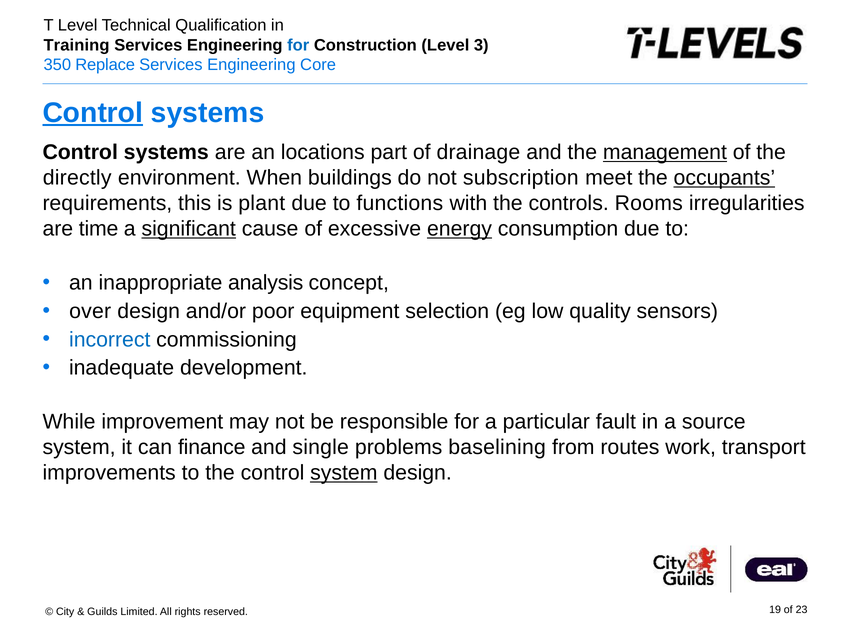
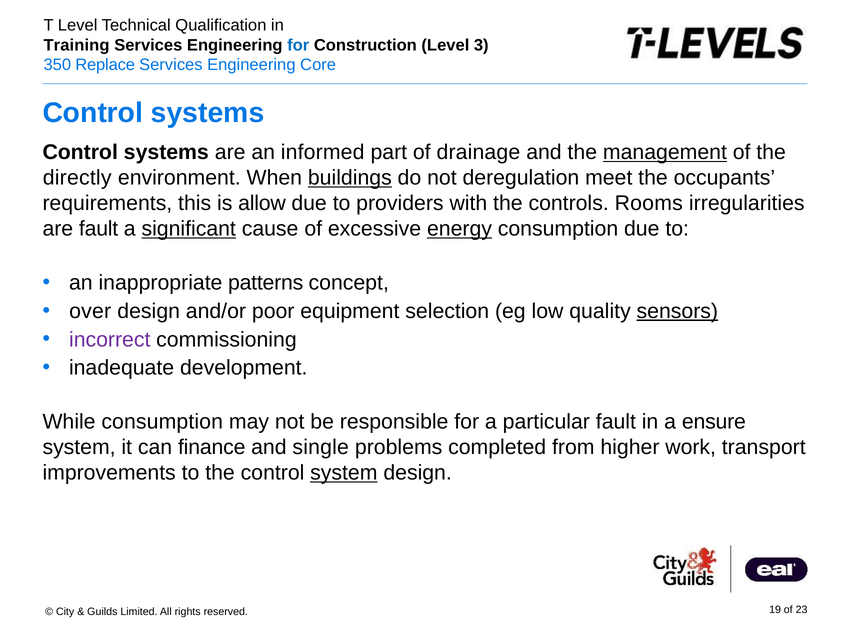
Control underline: present -> none (93, 113)
locations: locations -> informed (323, 152)
buildings underline: none -> present (350, 178)
subscription: subscription -> deregulation (521, 178)
occupants underline: present -> none (724, 178)
is plant: plant -> allow (262, 203)
functions: functions -> providers (400, 203)
are time: time -> fault (99, 229)
analysis: analysis -> patterns (266, 283)
sensors underline: none -> present (677, 311)
incorrect colour: blue -> purple (110, 339)
While improvement: improvement -> consumption (162, 421)
source: source -> ensure (714, 421)
baselining: baselining -> completed (497, 447)
routes: routes -> higher (630, 447)
